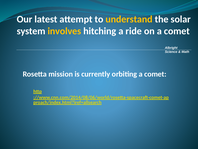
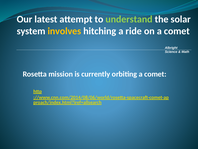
understand colour: yellow -> light green (129, 19)
